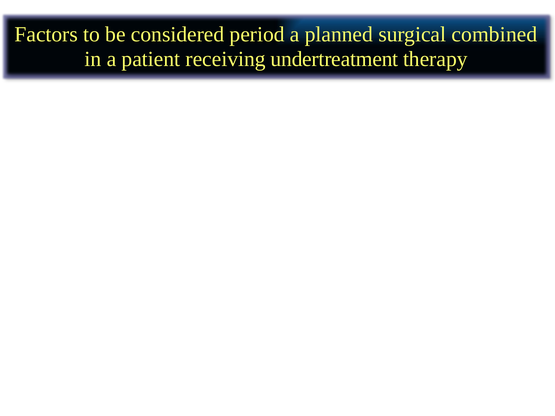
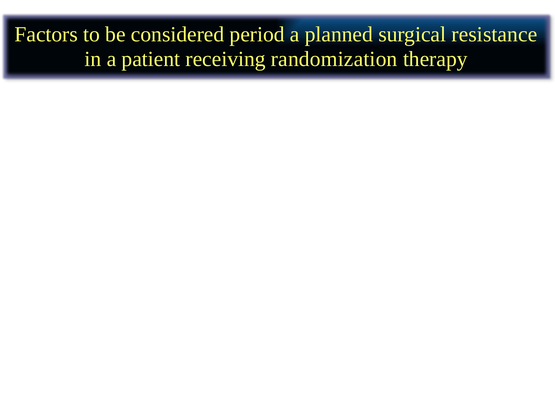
combined: combined -> resistance (494, 34)
undertreatment: undertreatment -> randomization (334, 59)
